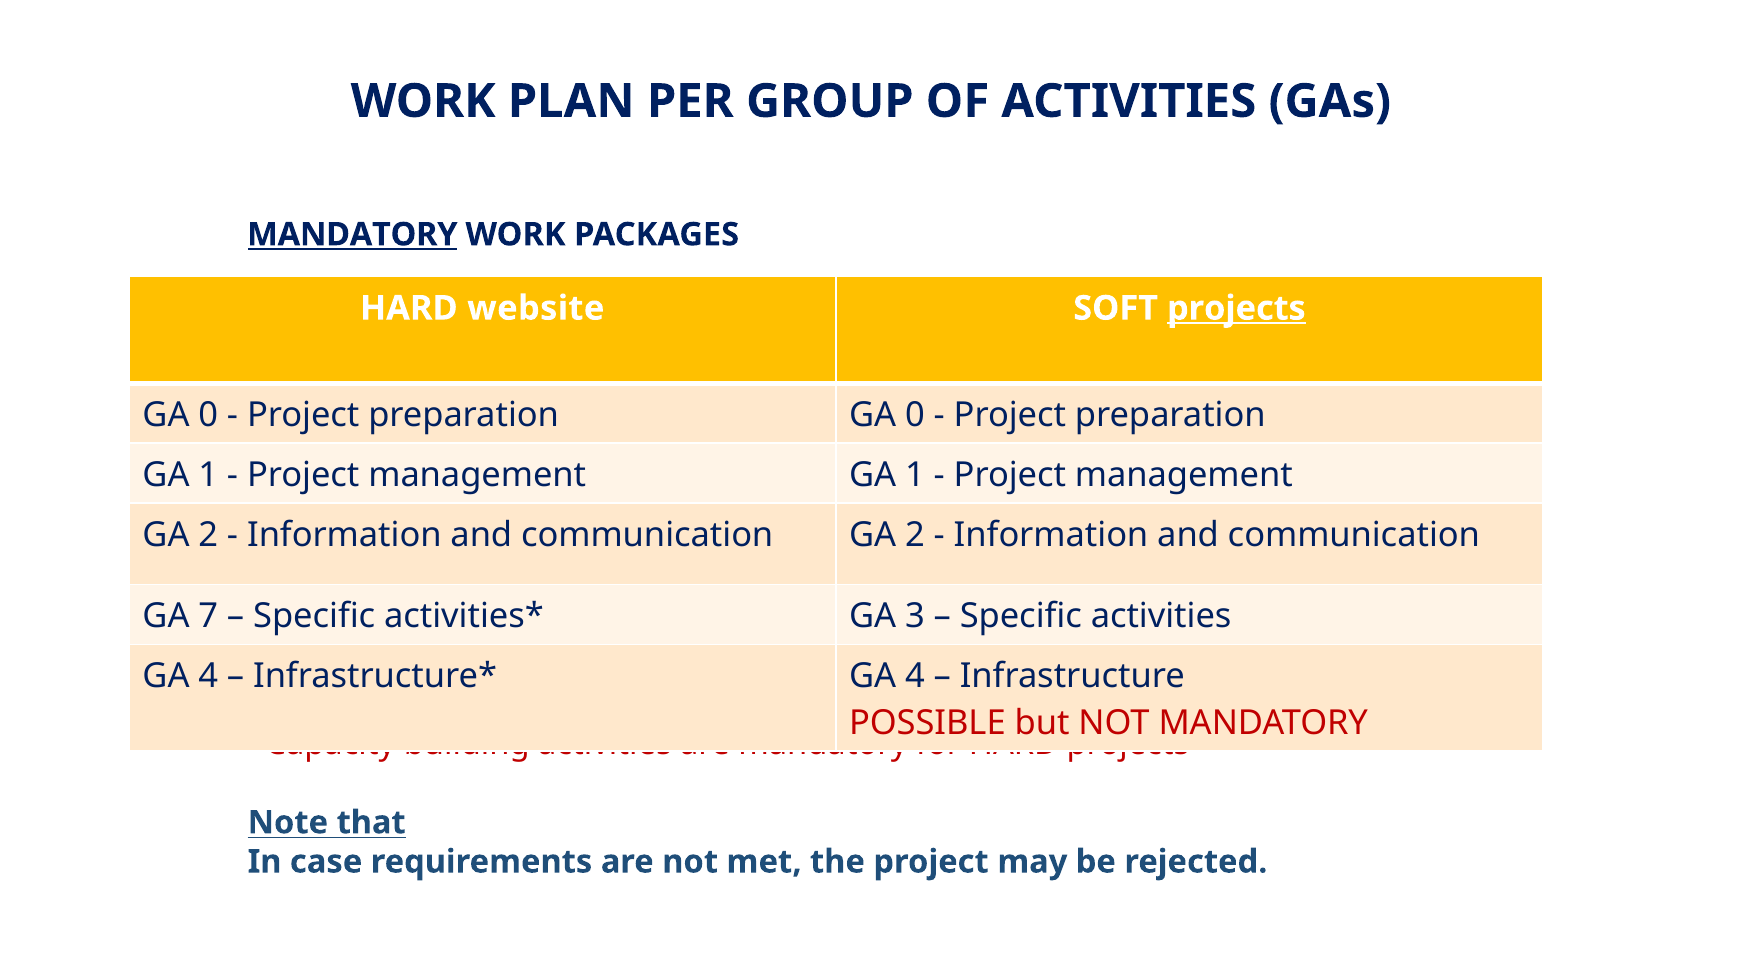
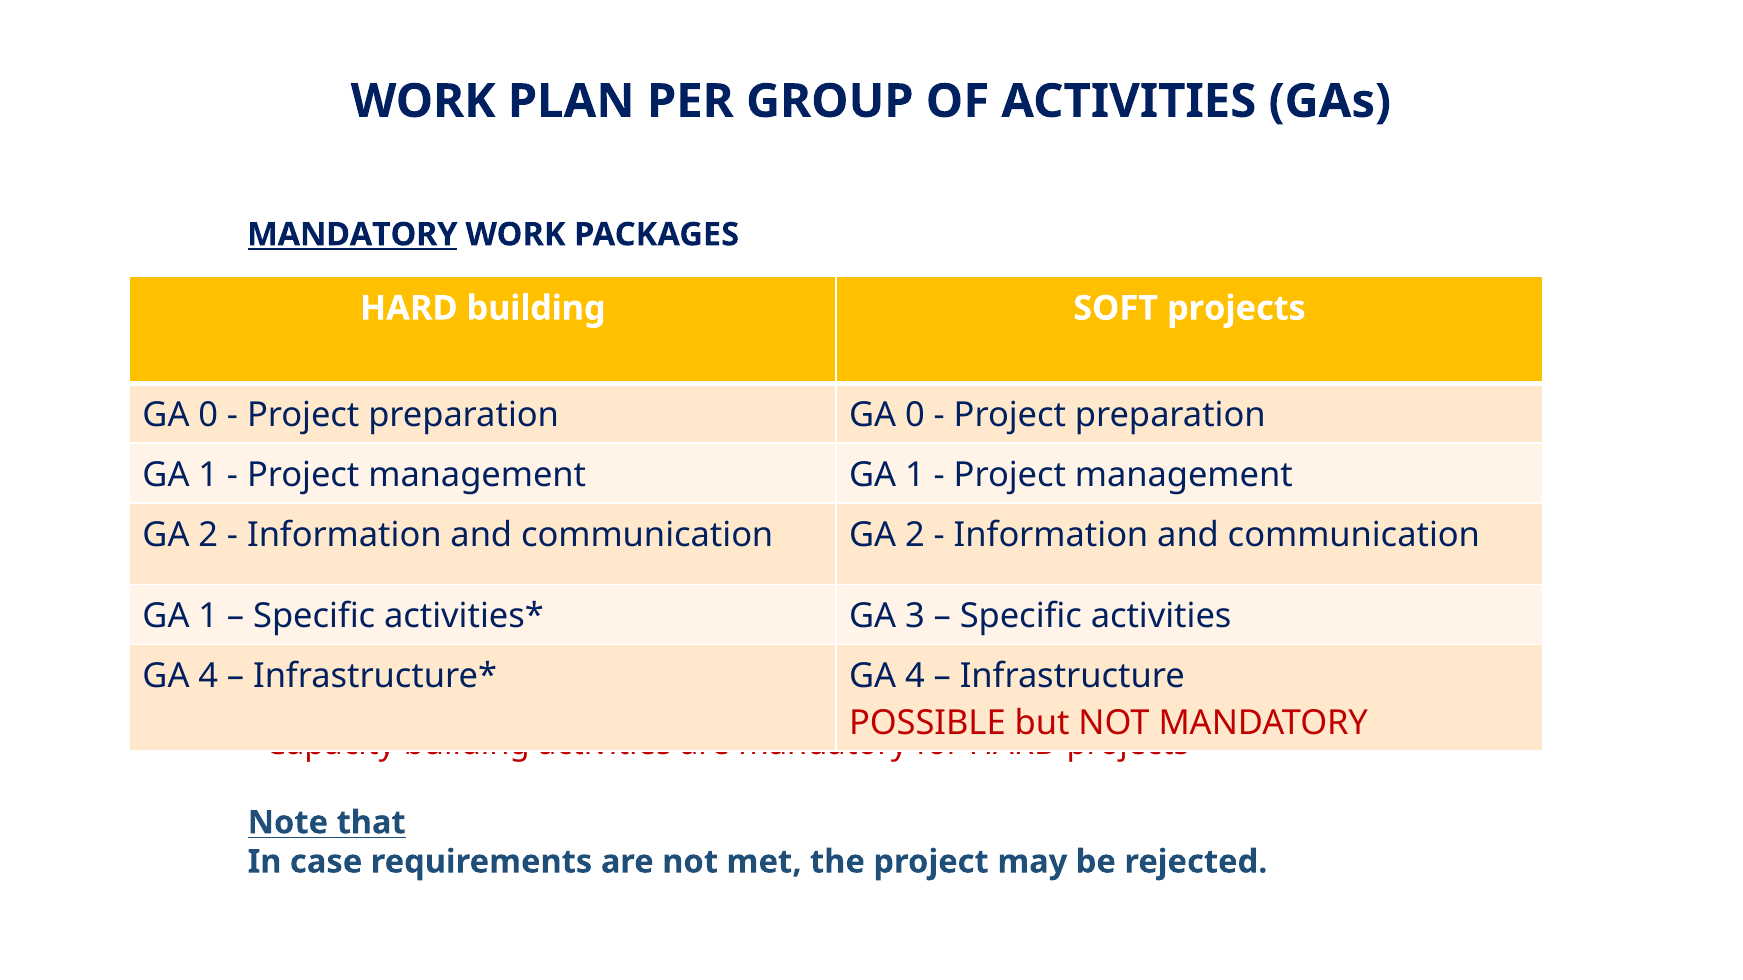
HARD website: website -> building (536, 308)
projects underline: present -> none (1236, 308)
7: 7 -> 1 (208, 617)
